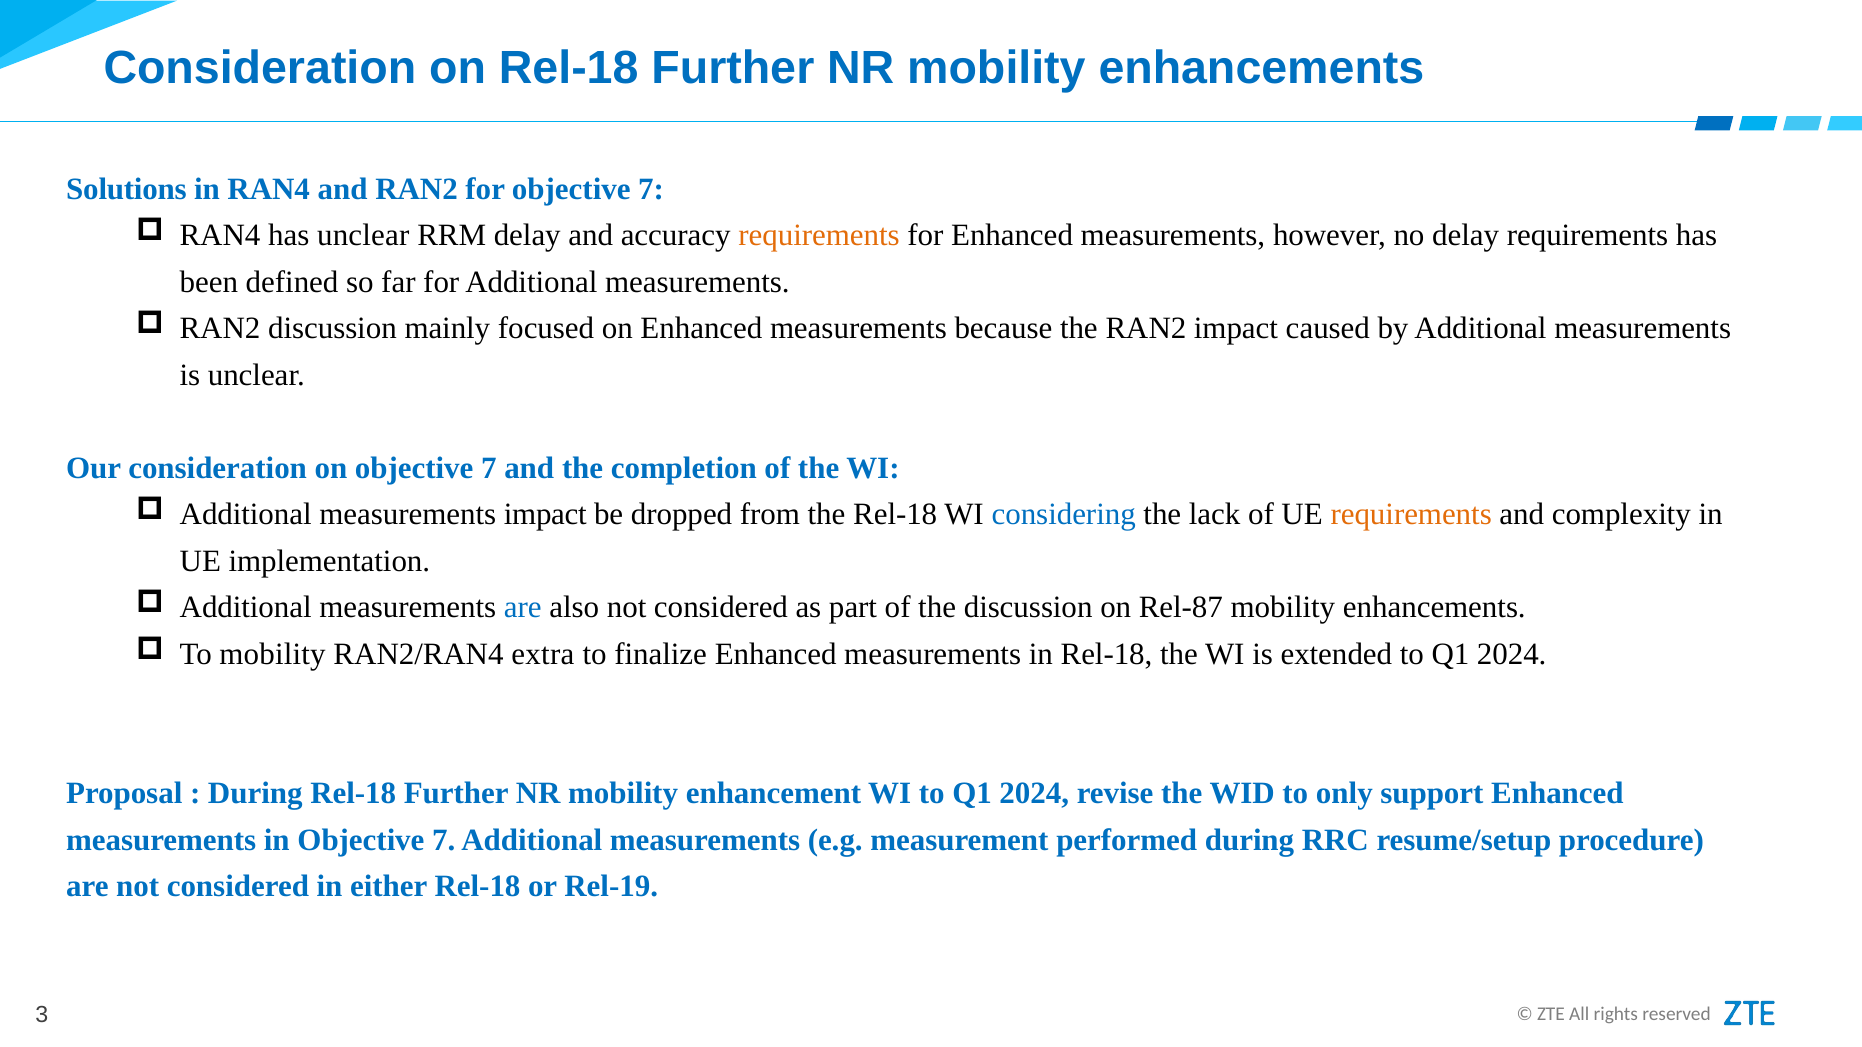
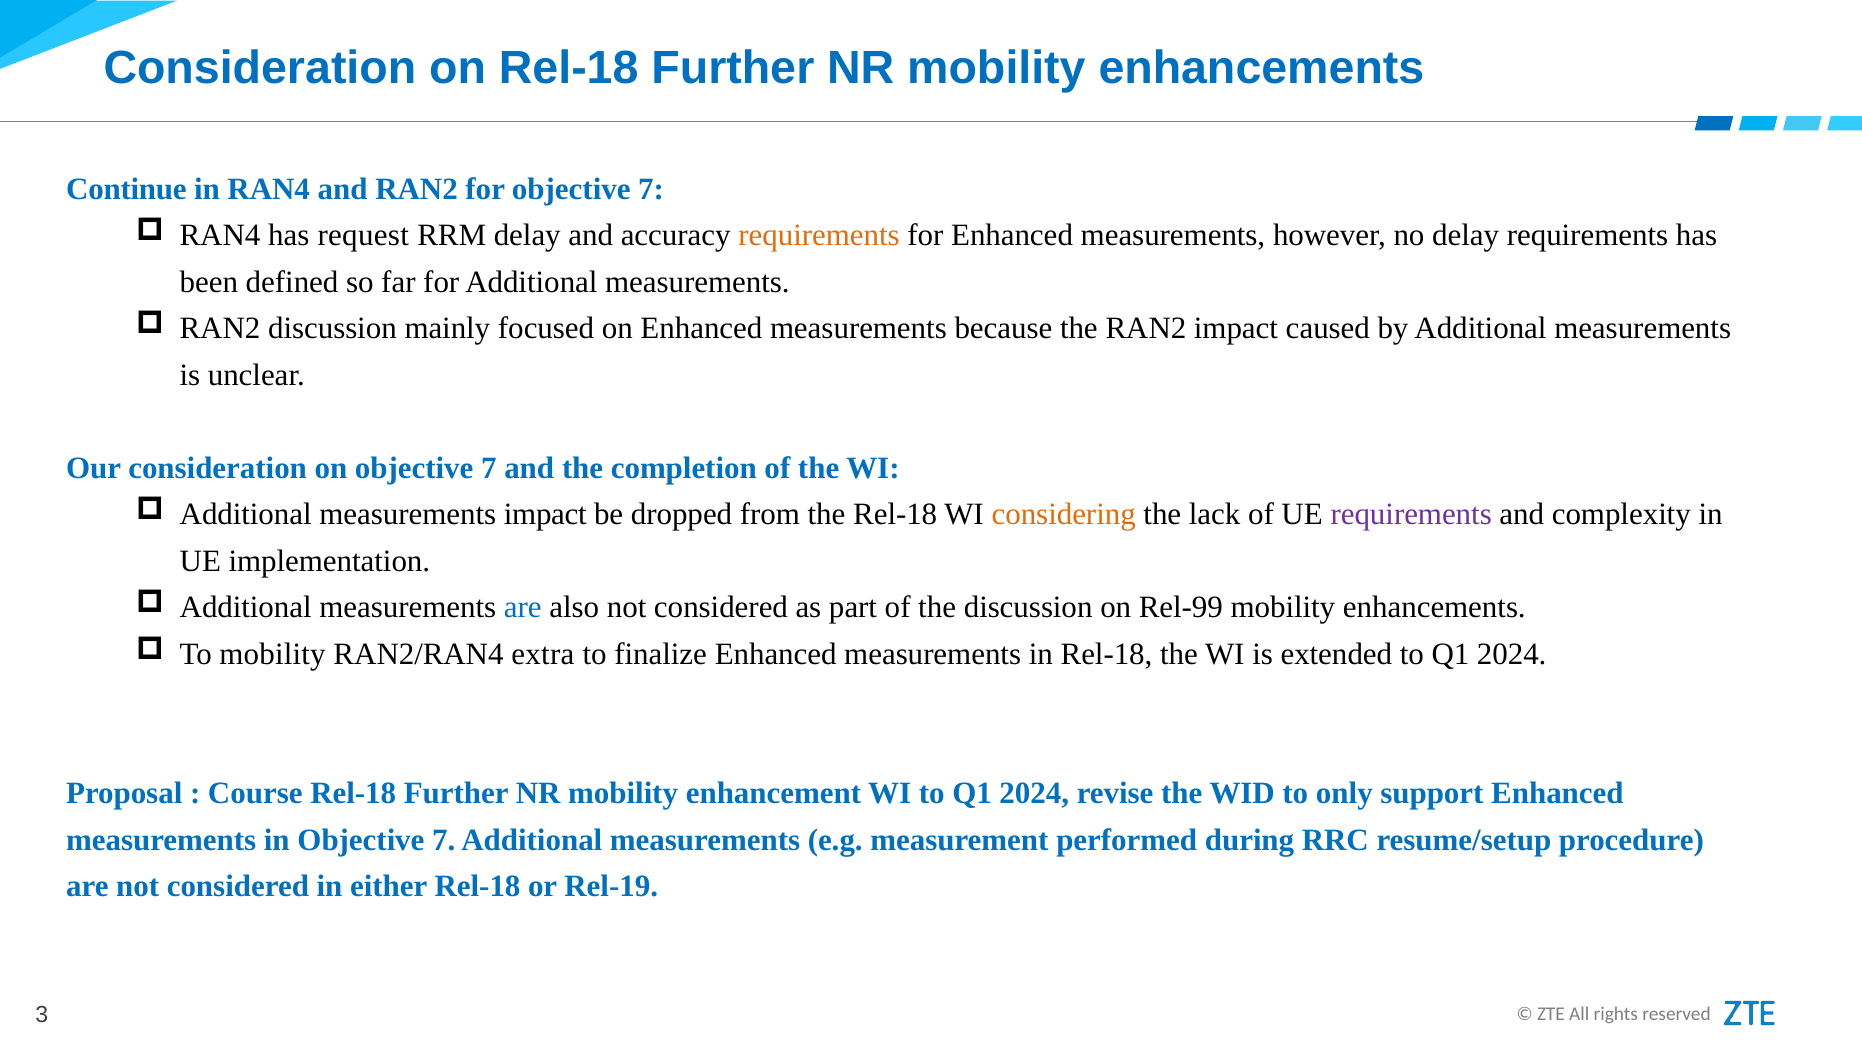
Solutions: Solutions -> Continue (126, 189)
has unclear: unclear -> request (363, 236)
considering colour: blue -> orange (1064, 515)
requirements colour: orange -> purple (1411, 515)
Rel-87: Rel-87 -> Rel-99 (1181, 608)
During: During -> Course (255, 794)
